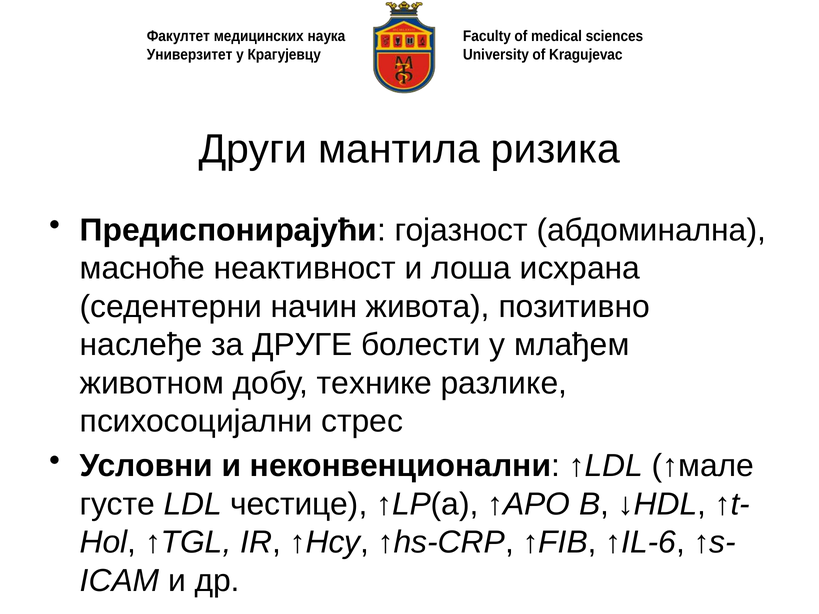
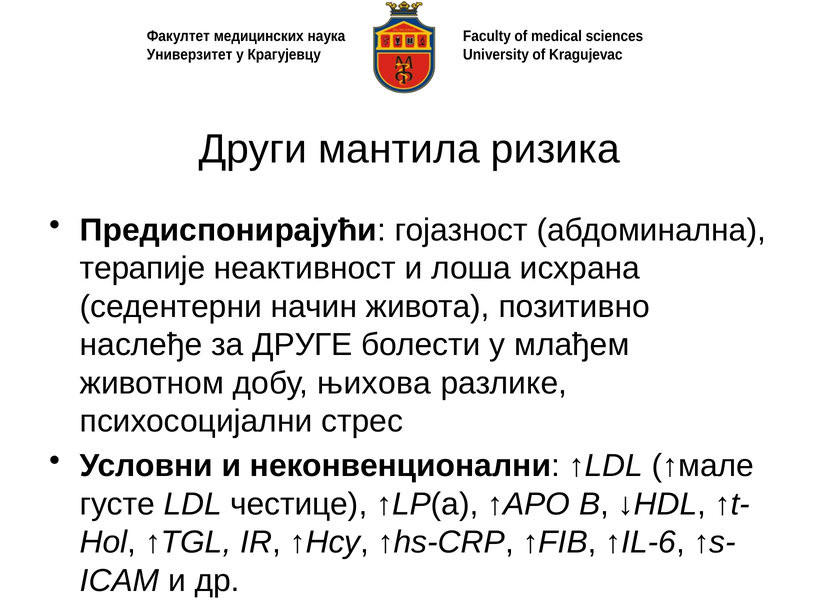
масноће: масноће -> терапије (143, 269)
технике: технике -> њихова (374, 383)
